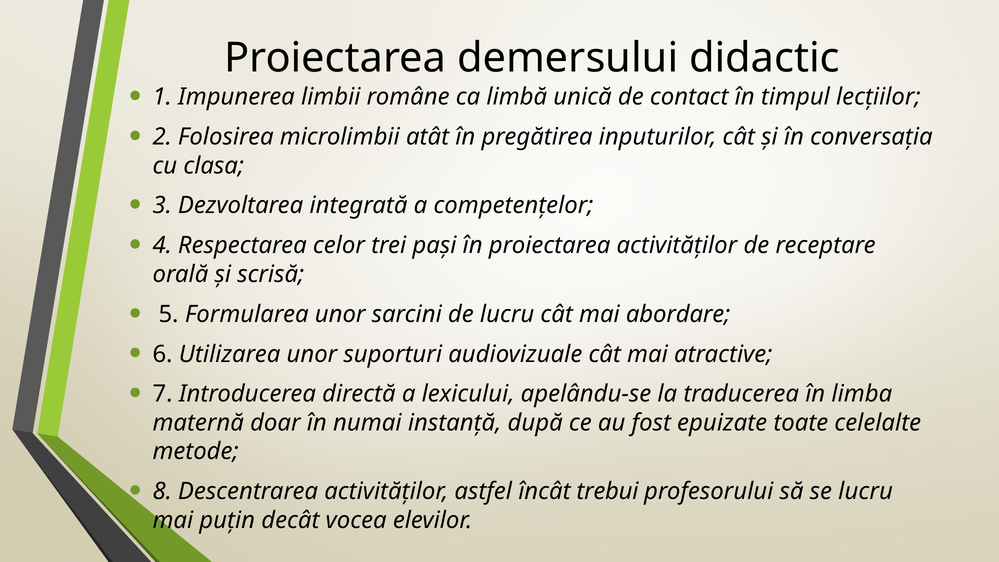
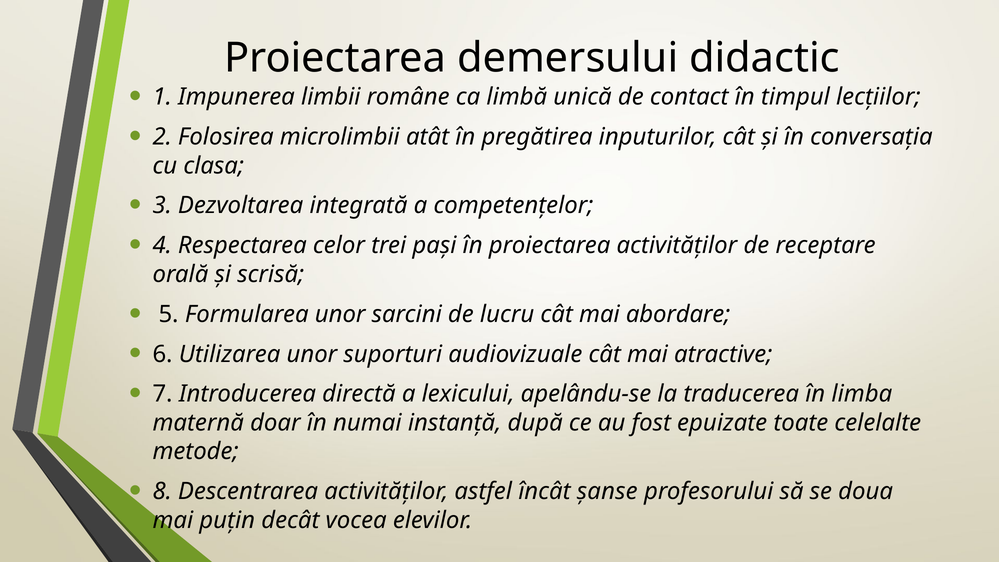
trebui: trebui -> șanse (607, 491)
se lucru: lucru -> doua (866, 491)
